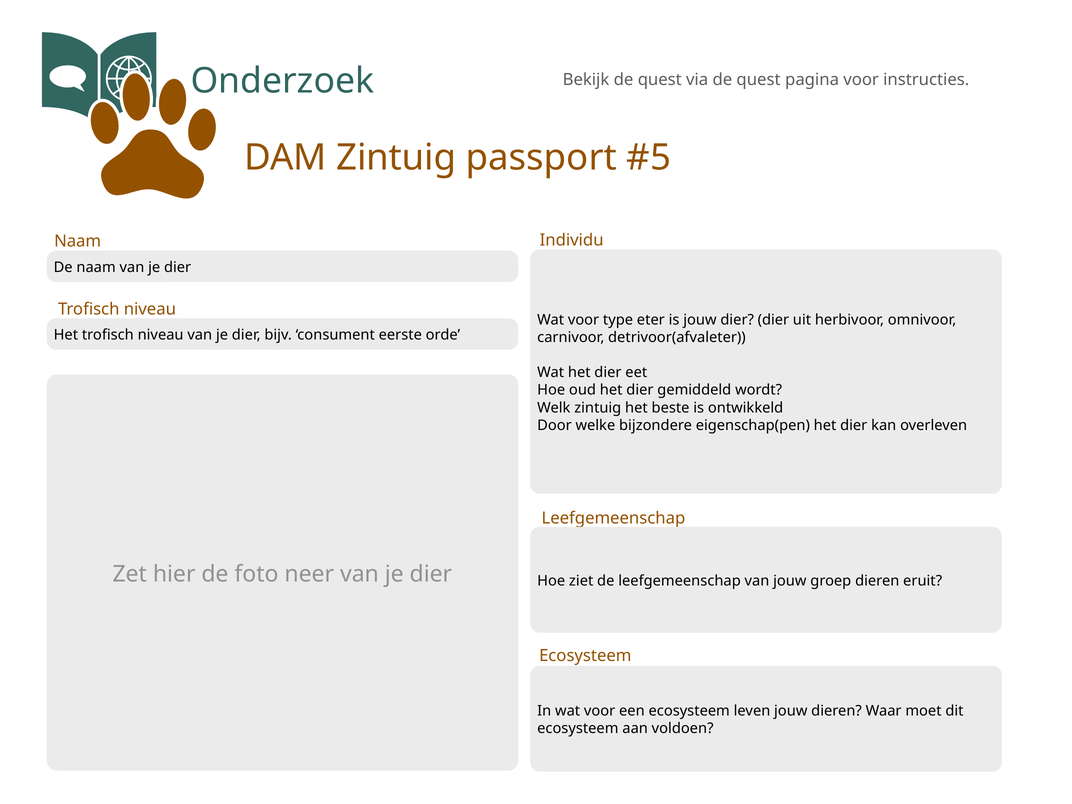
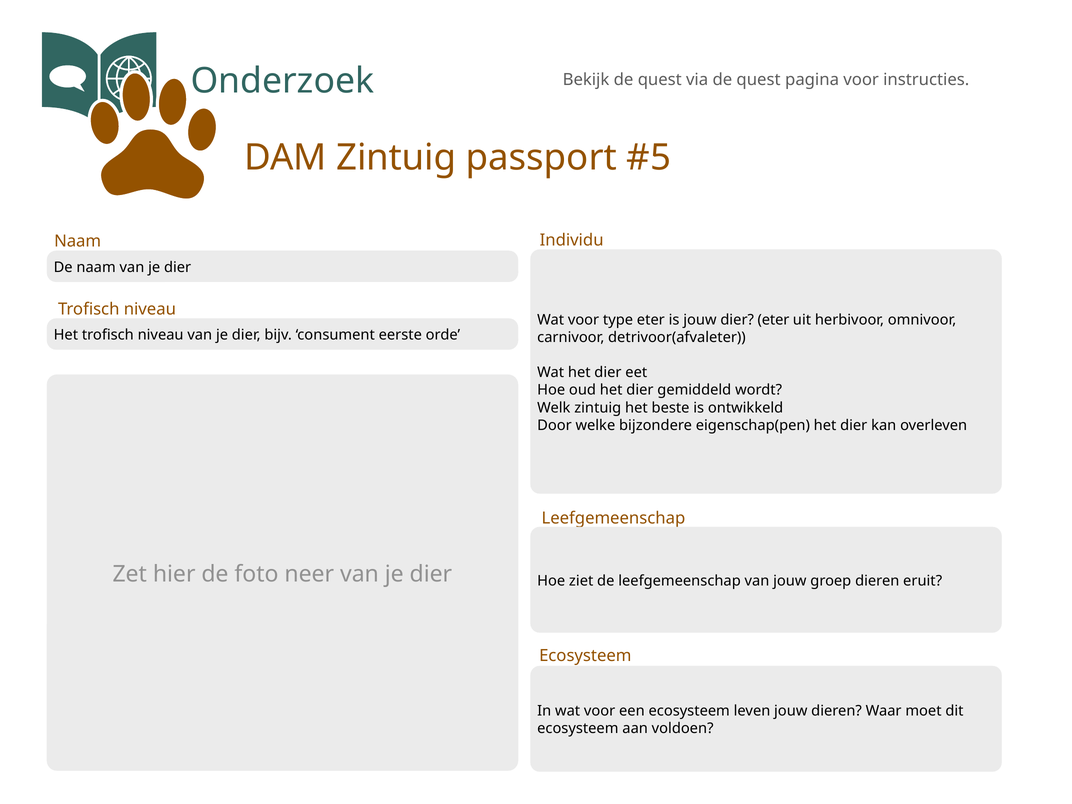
dier dier: dier -> eter (773, 320)
